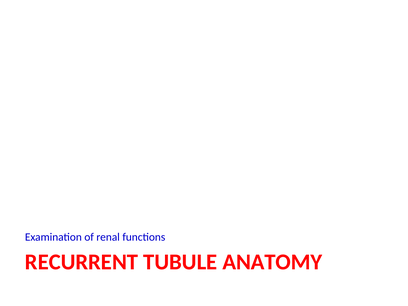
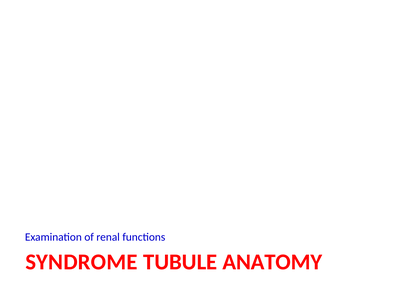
RECURRENT: RECURRENT -> SYNDROME (81, 262)
